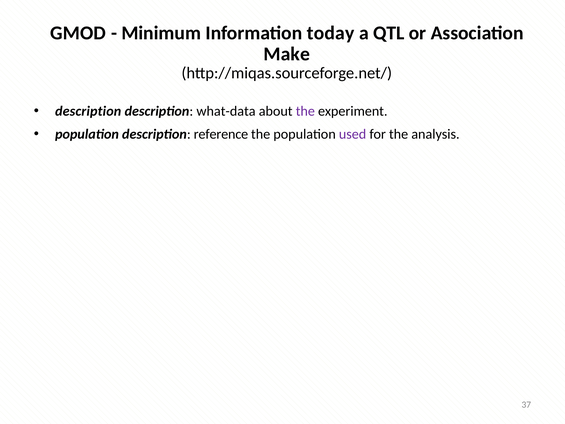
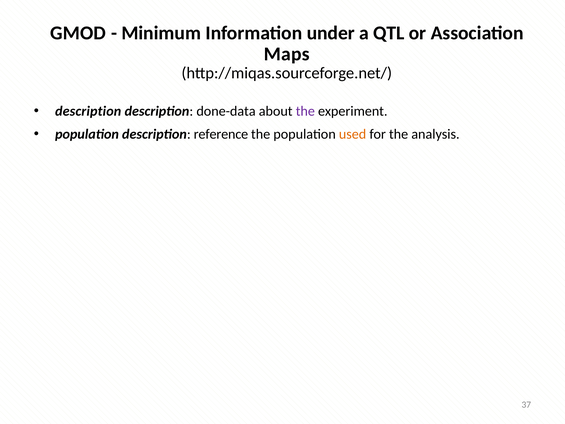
today: today -> under (331, 33)
Make: Make -> Maps (287, 54)
what-data: what-data -> done-data (226, 111)
used colour: purple -> orange (353, 134)
